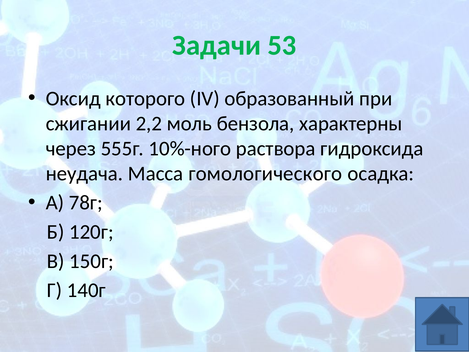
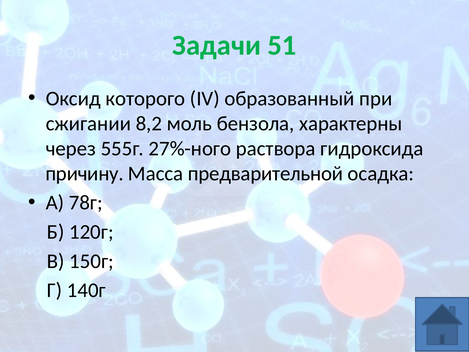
53: 53 -> 51 (282, 45)
2,2: 2,2 -> 8,2 (149, 123)
10%-ного: 10%-ного -> 27%-ного (190, 148)
неудача: неудача -> причину (85, 173)
гомологического: гомологического -> предварительной (266, 173)
